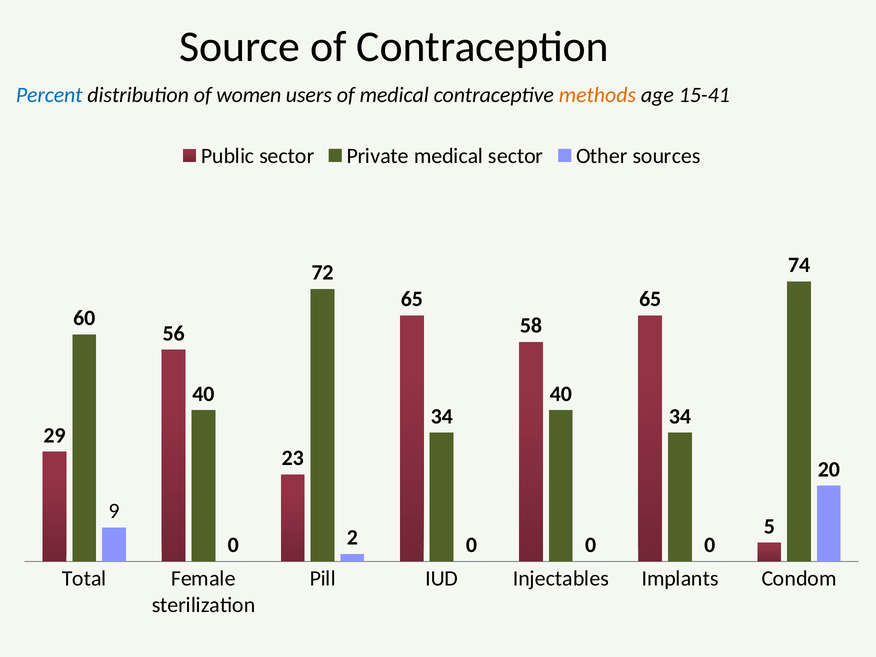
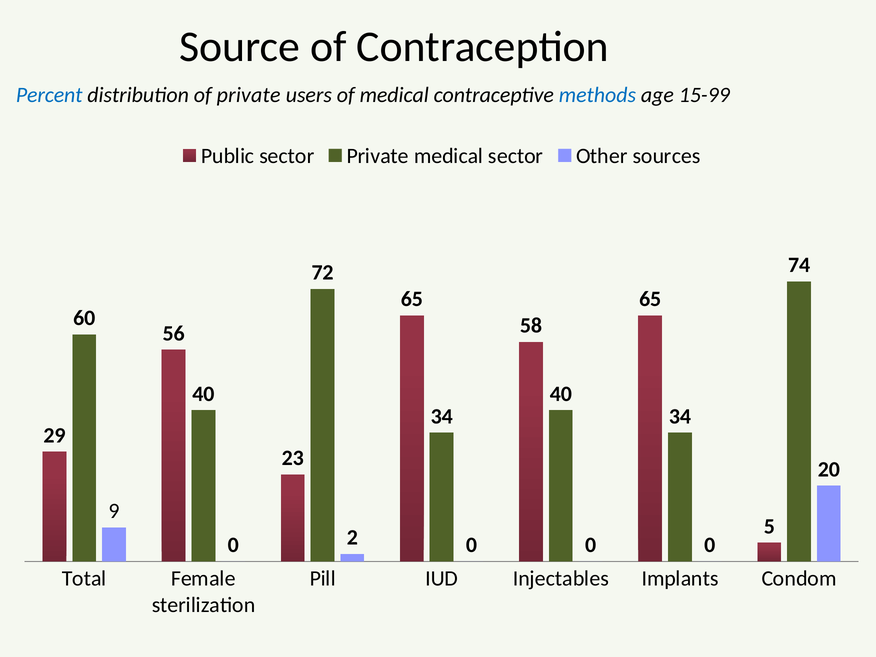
of women: women -> private (249, 95)
methods colour: orange -> blue (597, 95)
15-41: 15-41 -> 15-99 (704, 95)
